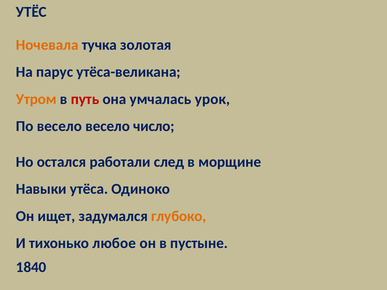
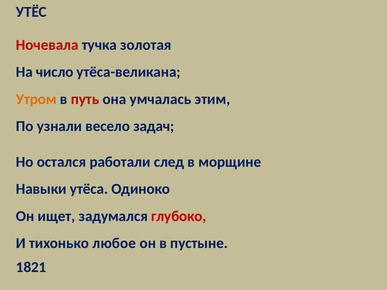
Ночевала colour: orange -> red (47, 45)
парус: парус -> число (55, 72)
урок: урок -> этим (212, 99)
По весело: весело -> узнали (59, 126)
число: число -> задач (154, 126)
глубоко colour: orange -> red (179, 216)
1840: 1840 -> 1821 (31, 267)
